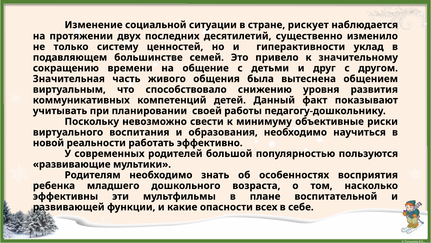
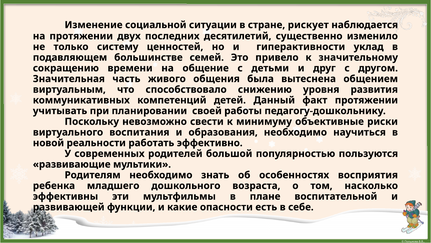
факт показывают: показывают -> протяжении (366, 100)
всех: всех -> есть (266, 207)
